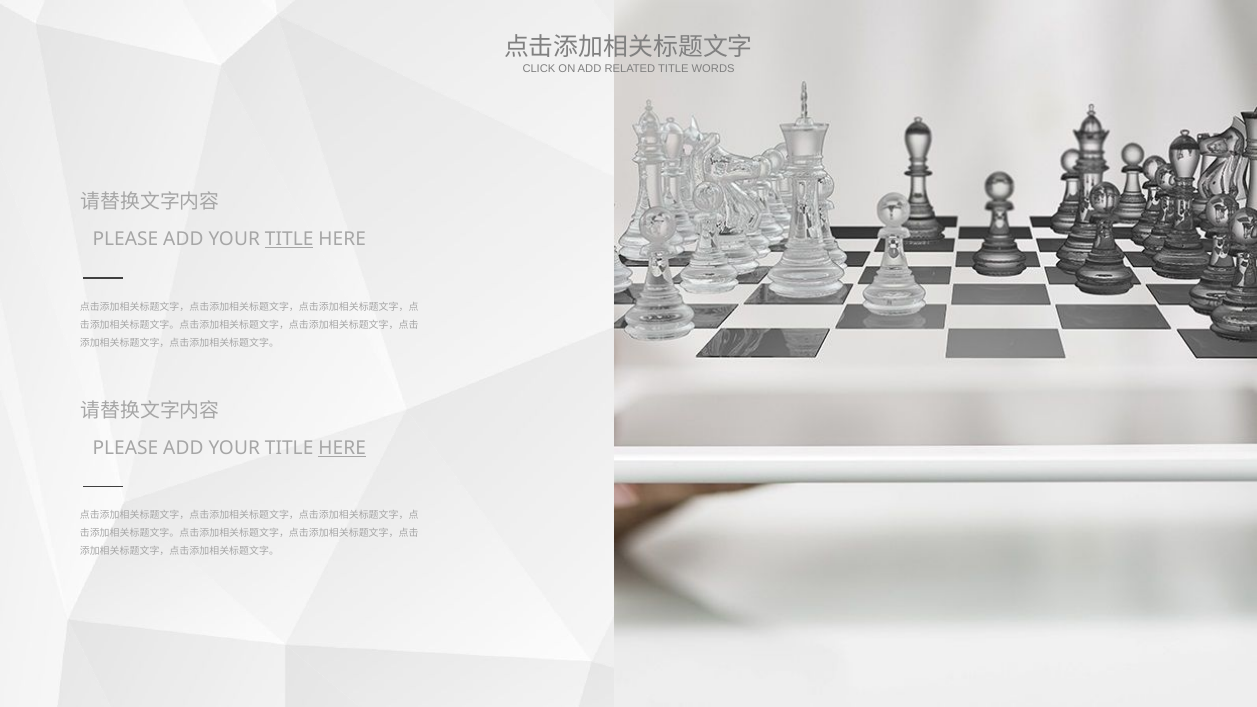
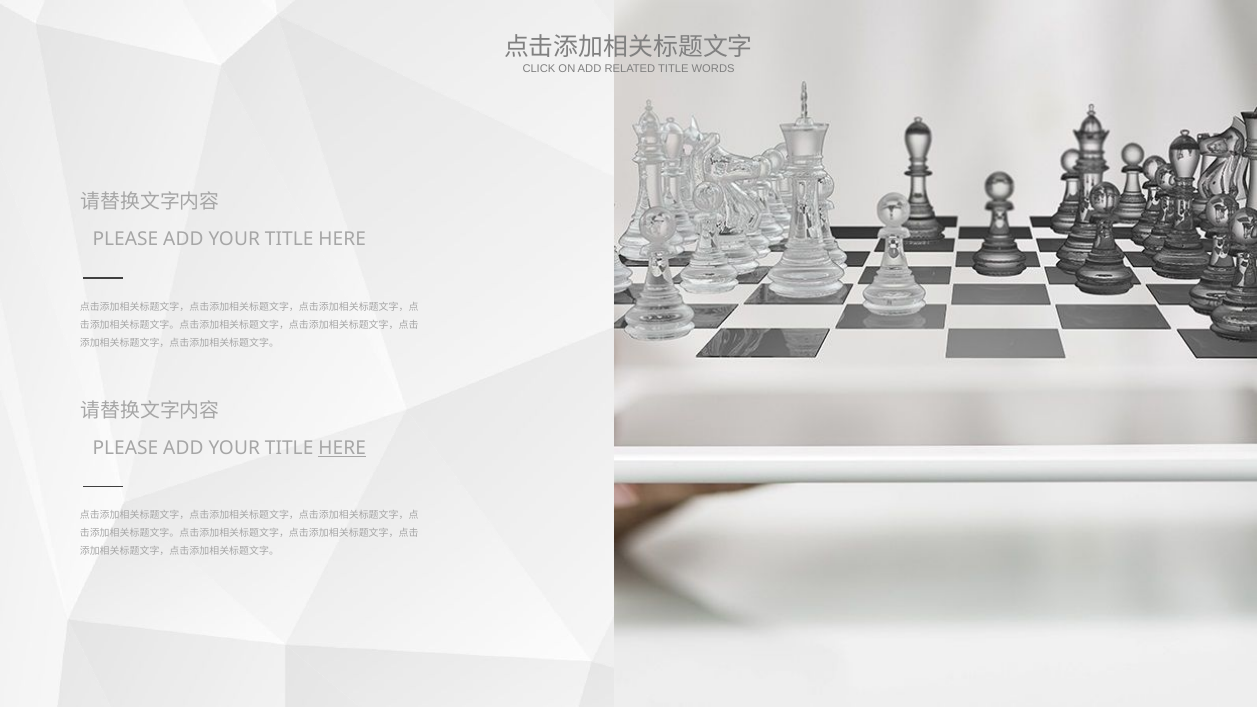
TITLE underline: present -> none (289, 239)
